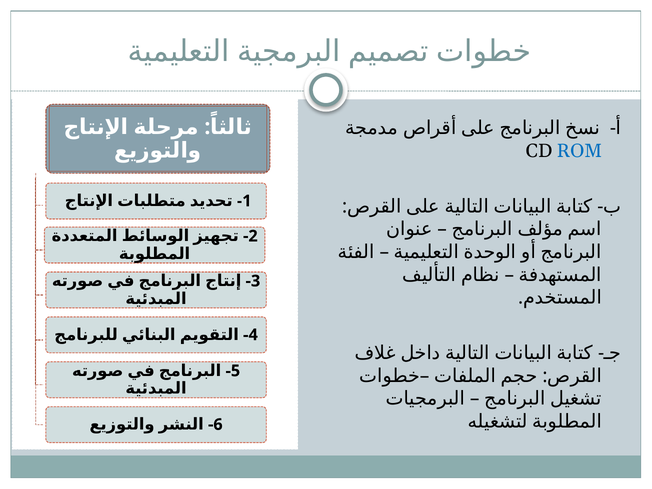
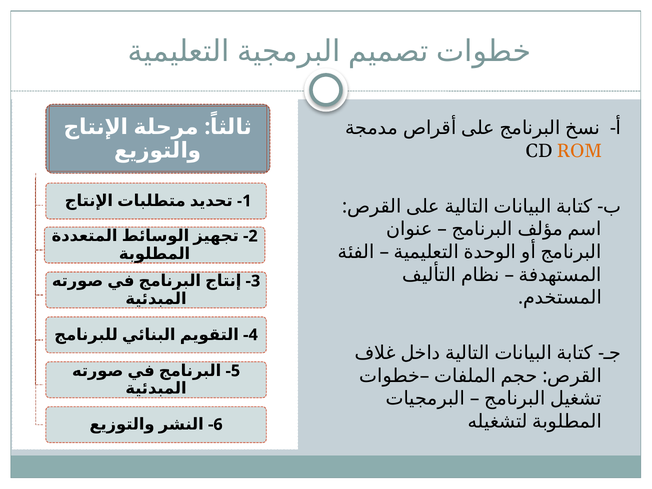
ROM colour: blue -> orange (579, 151)
